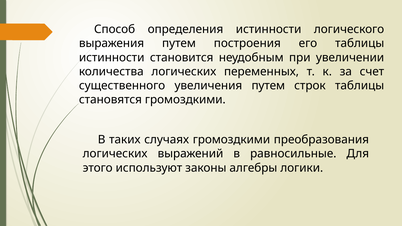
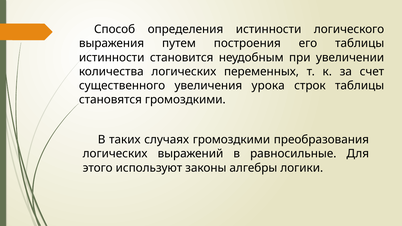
увеличения путем: путем -> урока (268, 86)
